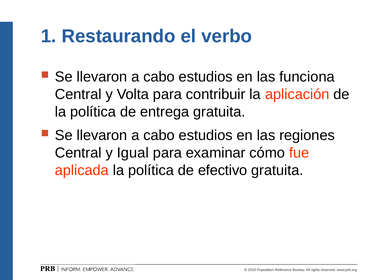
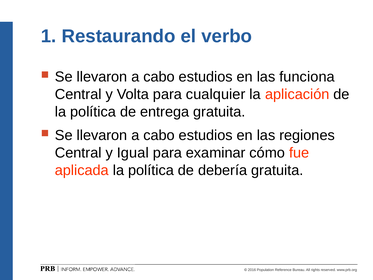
contribuir: contribuir -> cualquier (216, 94)
efectivo: efectivo -> debería (223, 170)
